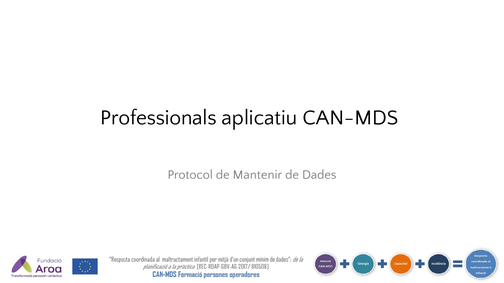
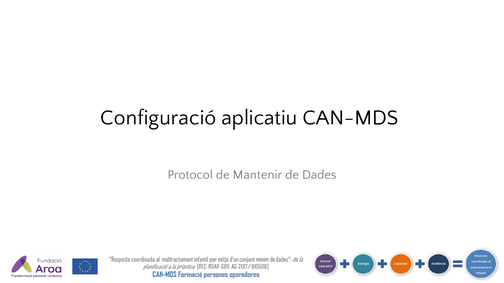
Professionals: Professionals -> Configuració (158, 118)
